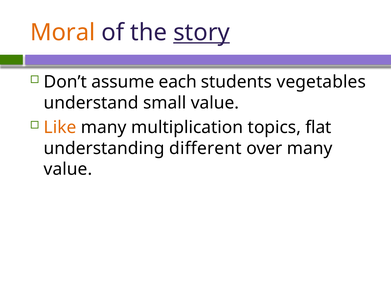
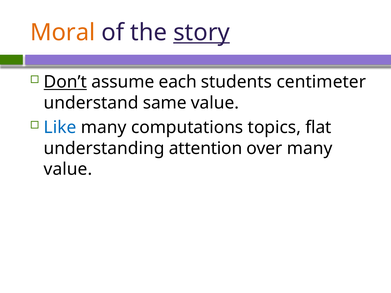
Don’t underline: none -> present (65, 82)
vegetables: vegetables -> centimeter (321, 82)
small: small -> same (165, 103)
Like colour: orange -> blue (60, 128)
multiplication: multiplication -> computations (187, 128)
different: different -> attention (206, 148)
